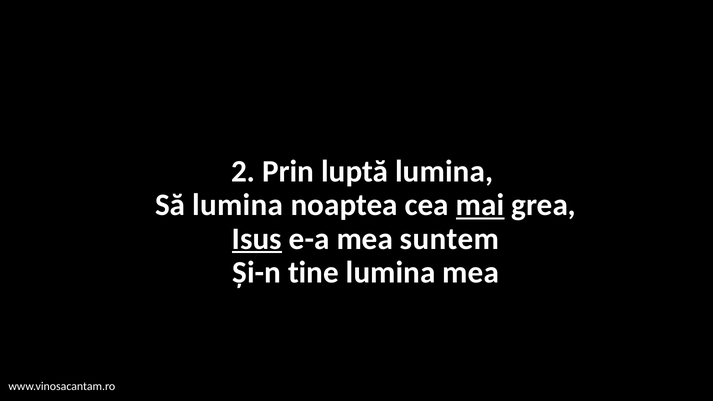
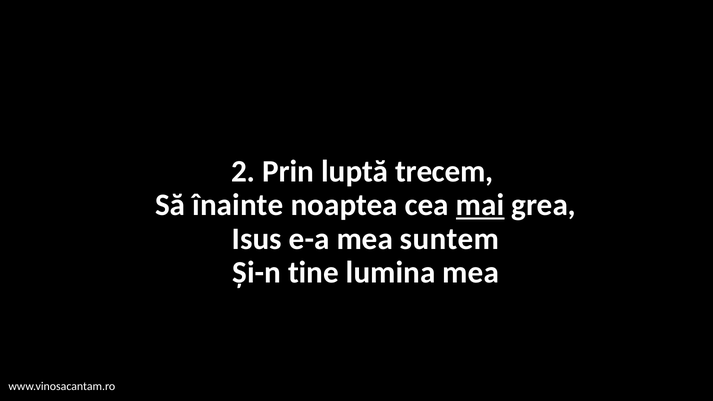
luptă lumina: lumina -> trecem (444, 171)
Să lumina: lumina -> înainte (238, 205)
Isus underline: present -> none (257, 239)
